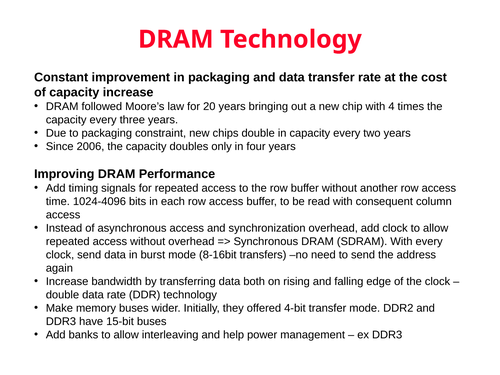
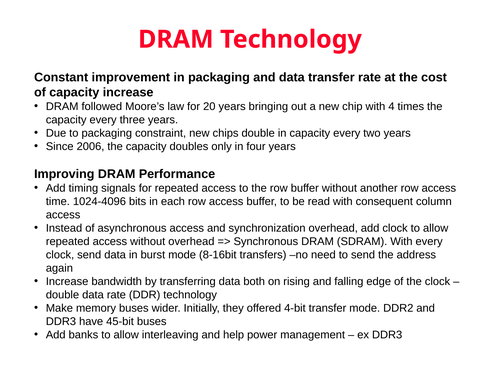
15-bit: 15-bit -> 45-bit (120, 321)
